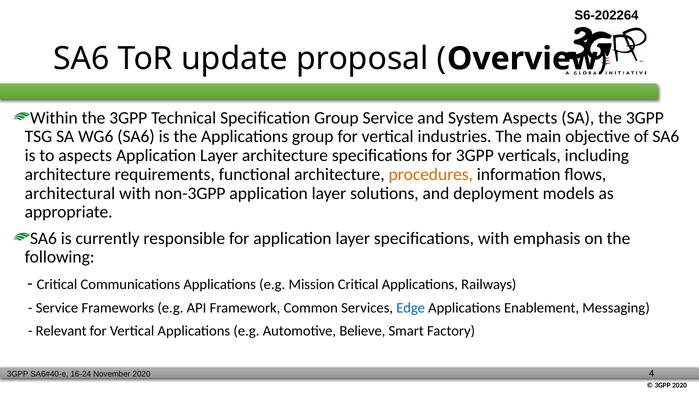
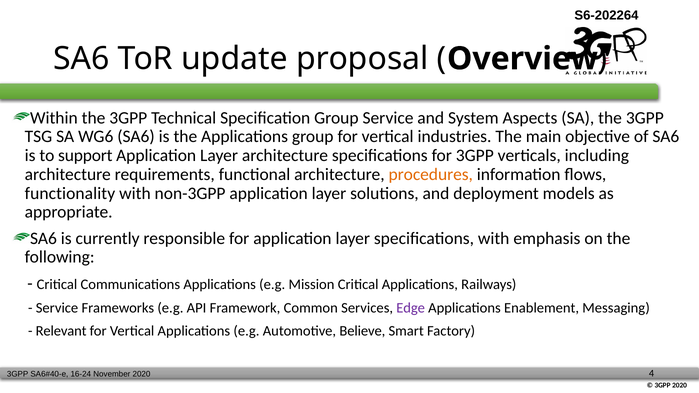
to aspects: aspects -> support (85, 156)
architectural: architectural -> functionality (70, 193)
Edge colour: blue -> purple (411, 308)
